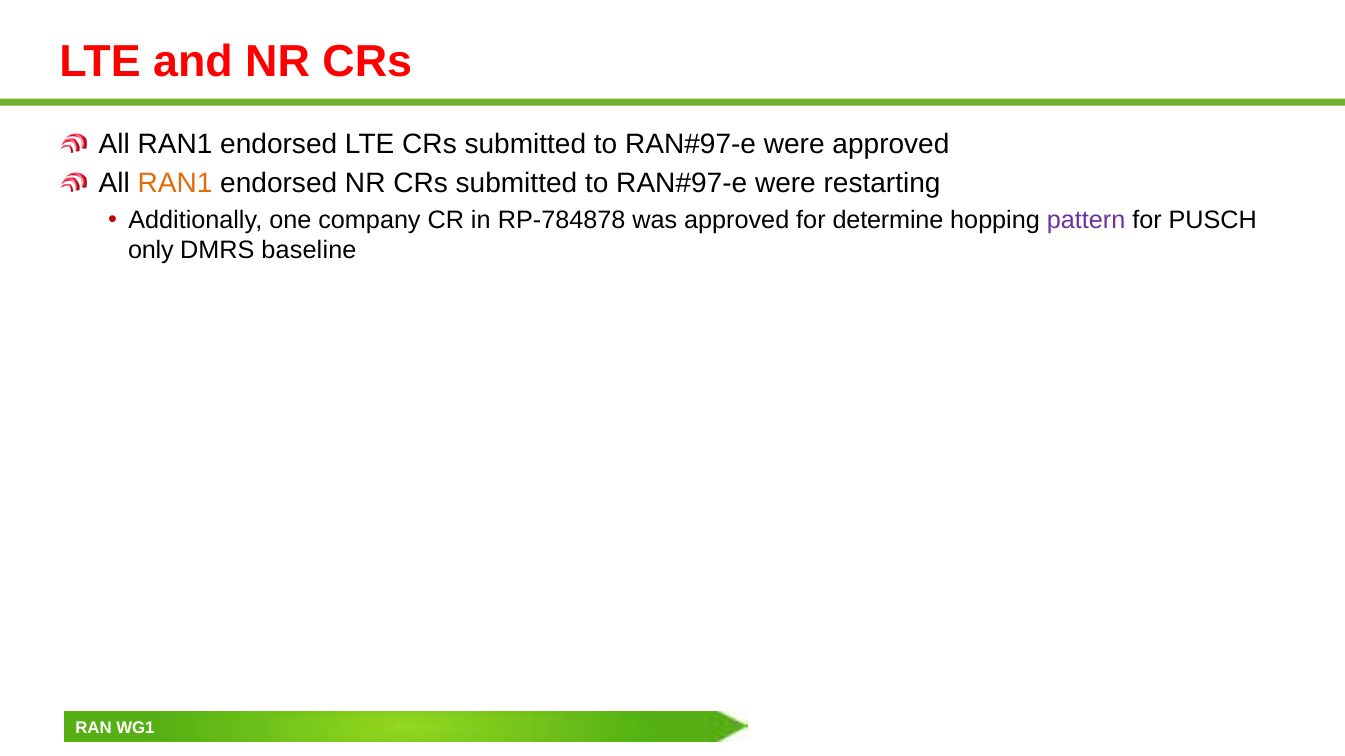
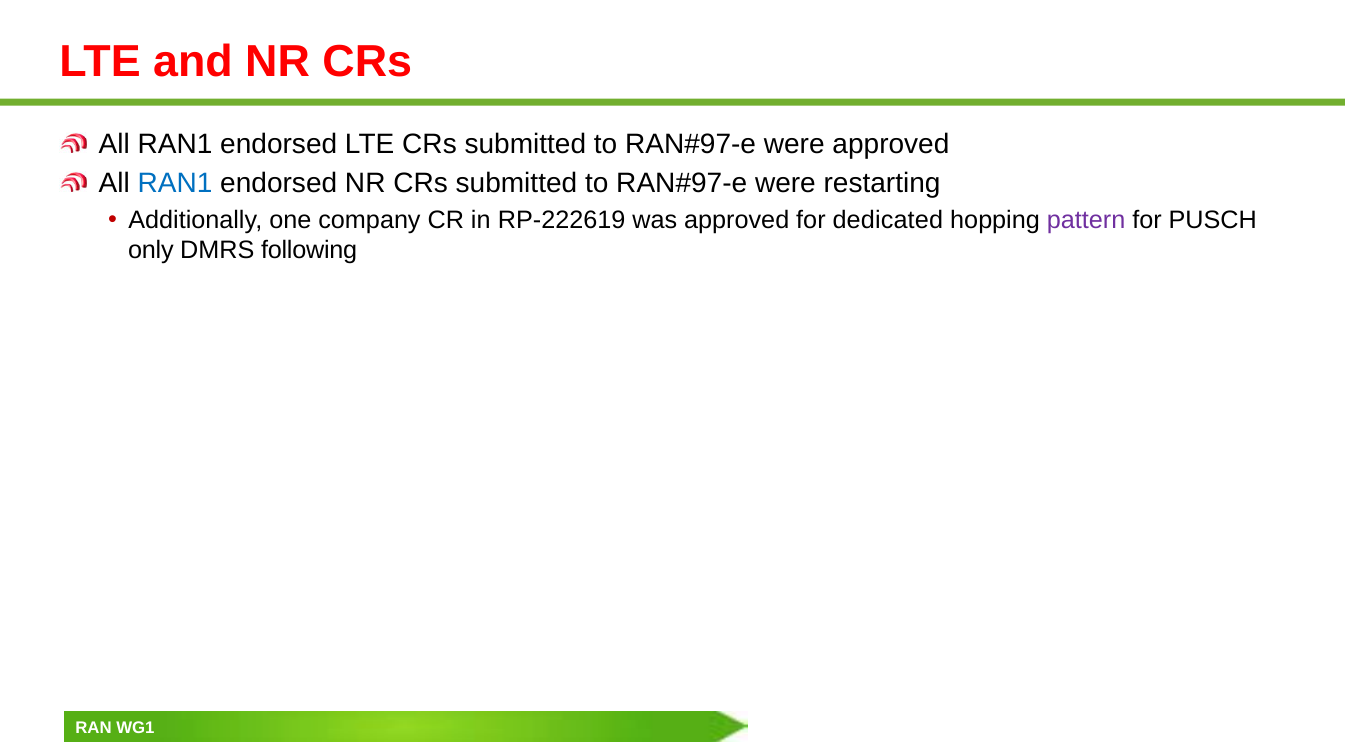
RAN1 colour: orange -> blue (175, 184)
RP-784878: RP-784878 -> RP-222619 (562, 221)
determine: determine -> dedicated (888, 221)
baseline: baseline -> following (309, 251)
